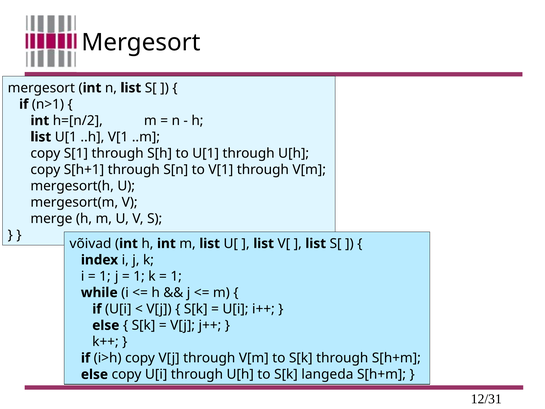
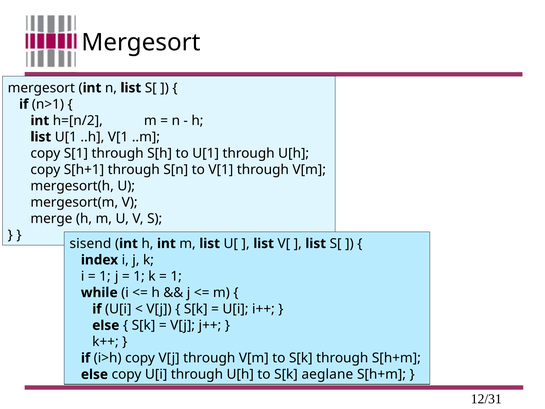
võivad: võivad -> sisend (90, 243)
langeda: langeda -> aeglane (327, 374)
